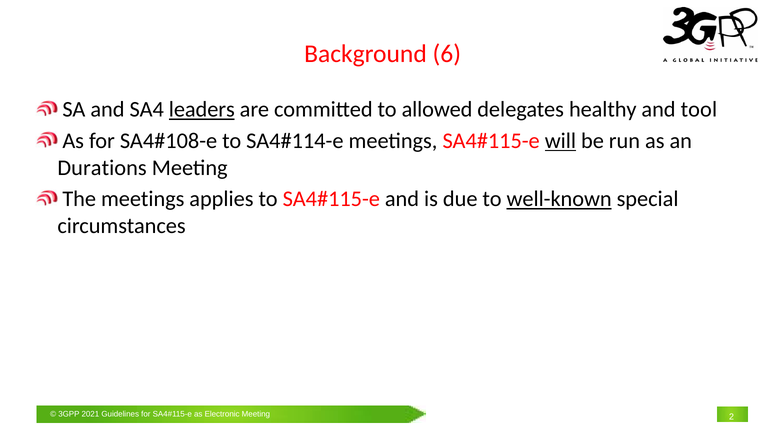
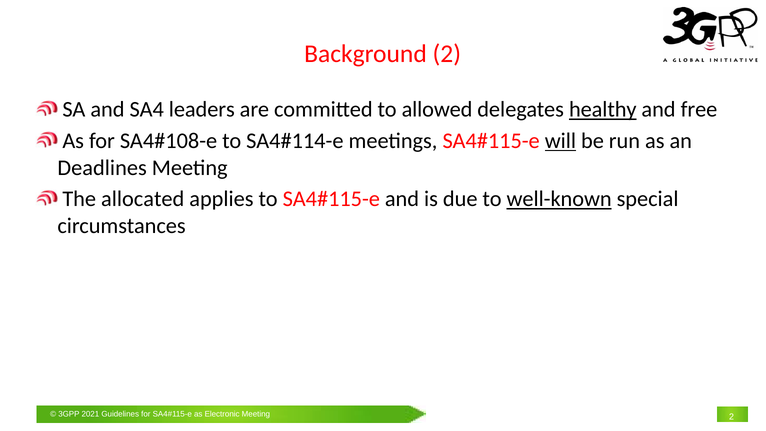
Background 6: 6 -> 2 (447, 54)
leaders underline: present -> none (202, 110)
healthy underline: none -> present (603, 110)
tool: tool -> free (699, 110)
Durations: Durations -> Deadlines (102, 168)
The meetings: meetings -> allocated (143, 199)
